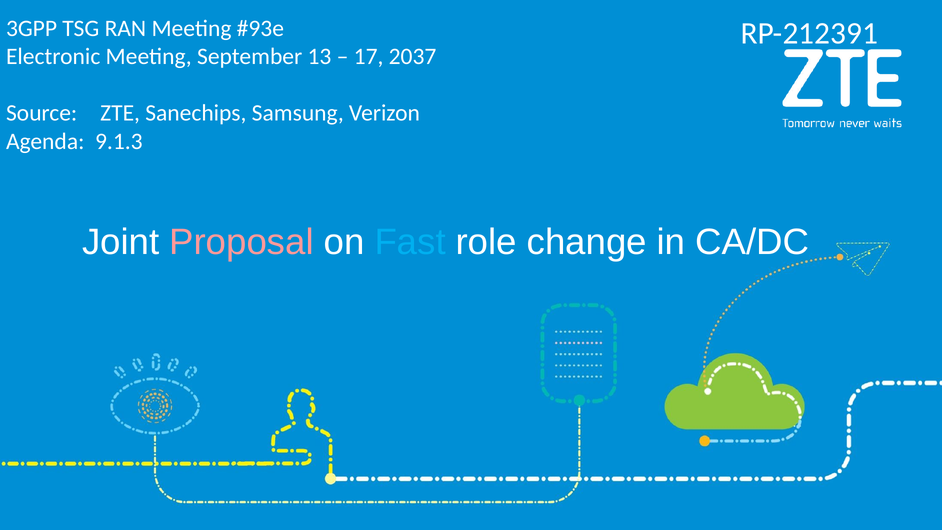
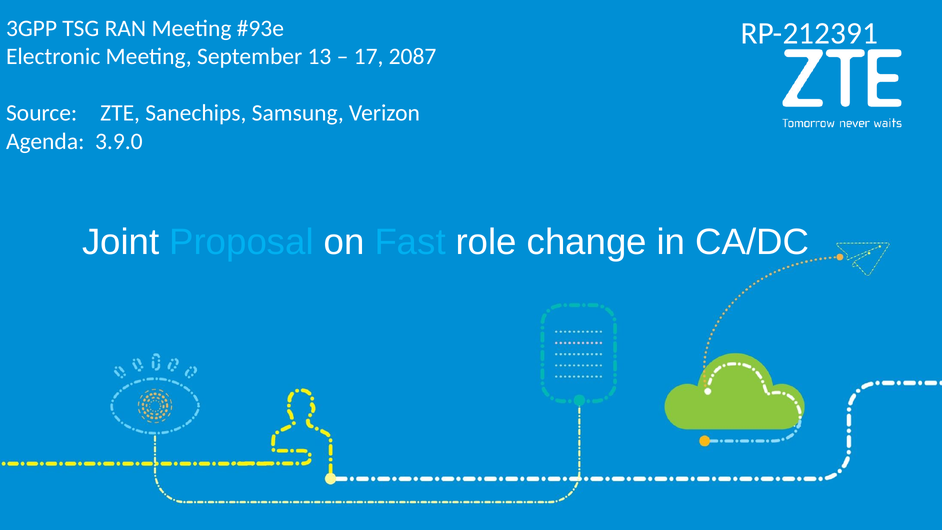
2037: 2037 -> 2087 (413, 57)
9.1.3: 9.1.3 -> 3.9.0 (119, 141)
Proposal colour: pink -> light blue (241, 242)
